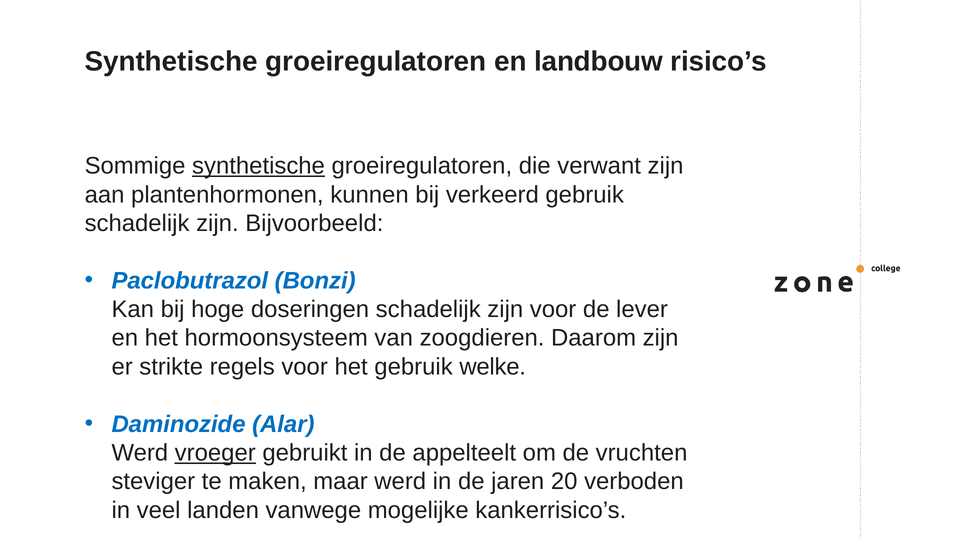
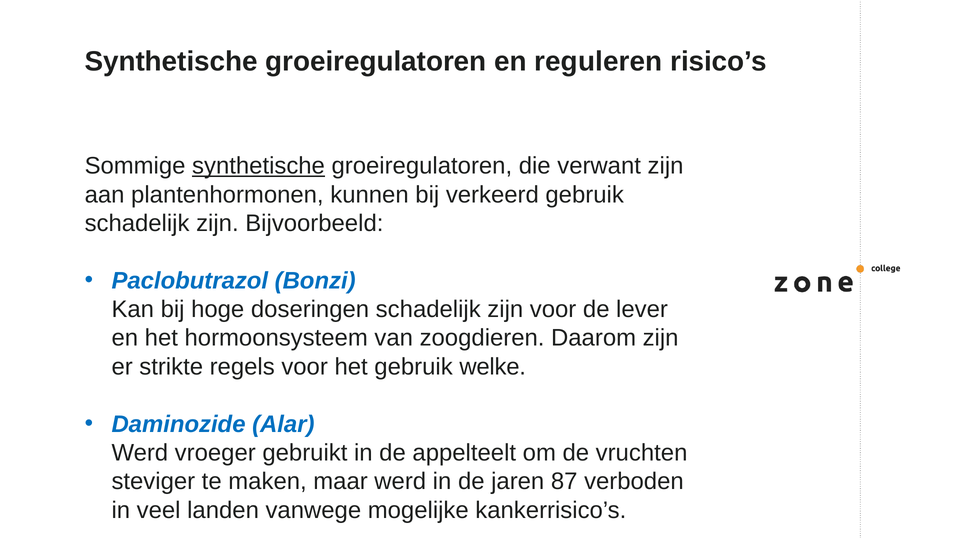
landbouw: landbouw -> reguleren (598, 61)
vroeger underline: present -> none (215, 453)
20: 20 -> 87 (564, 481)
